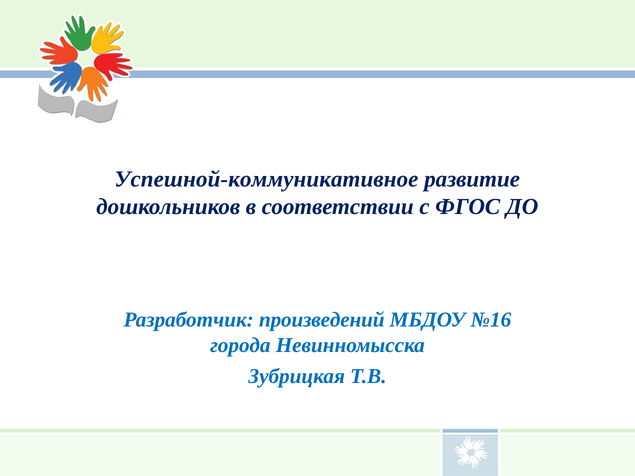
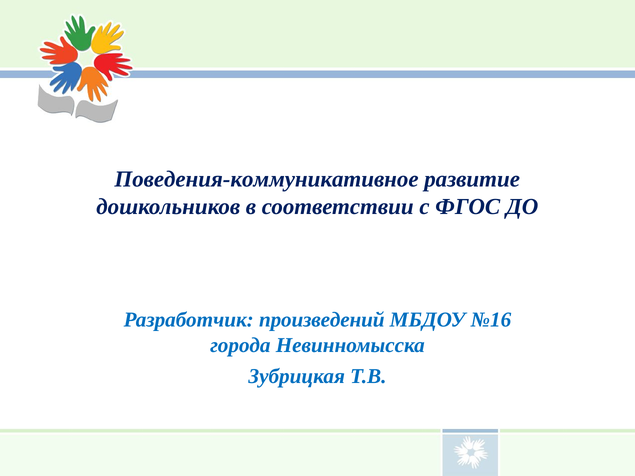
Успешной-коммуникативное: Успешной-коммуникативное -> Поведения-коммуникативное (266, 179)
